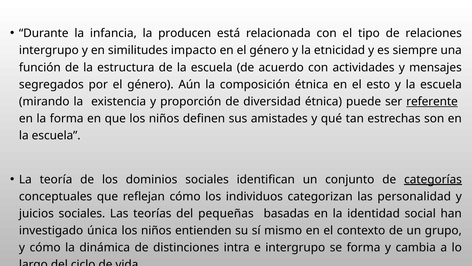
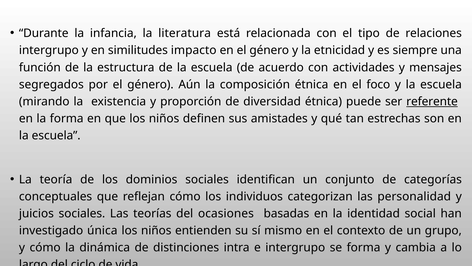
producen: producen -> literatura (185, 33)
esto: esto -> foco (378, 84)
categorías underline: present -> none (433, 179)
pequeñas: pequeñas -> ocasiones (226, 213)
